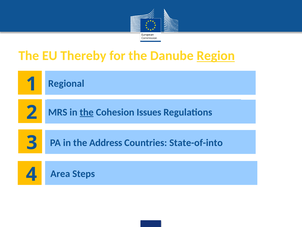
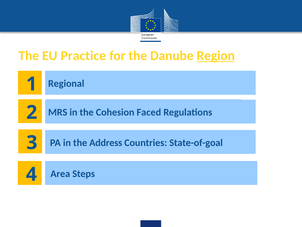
Thereby: Thereby -> Practice (83, 56)
the underline: present -> none (87, 112)
Issues: Issues -> Faced (149, 112)
State-of-into: State-of-into -> State-of-goal (196, 142)
